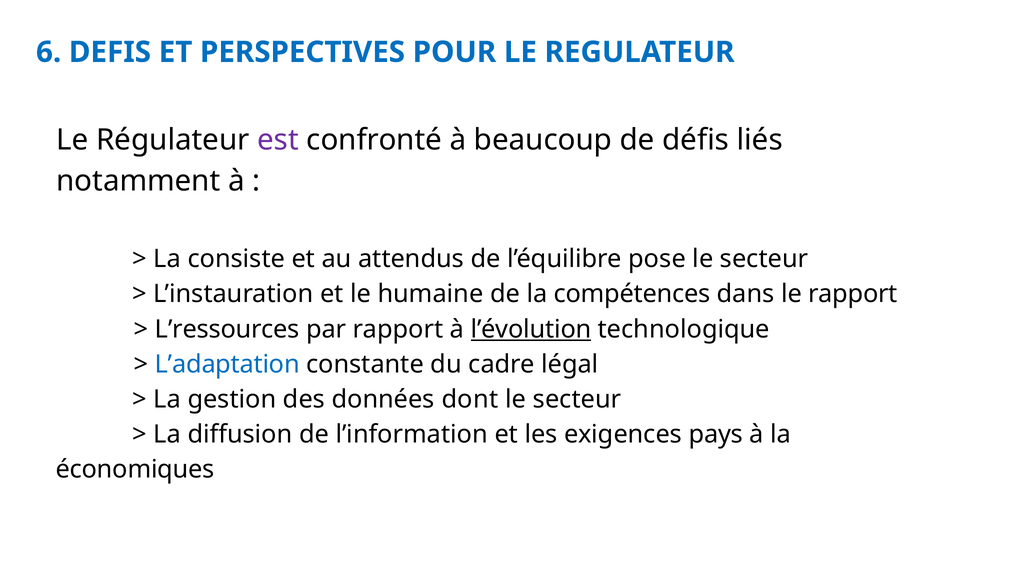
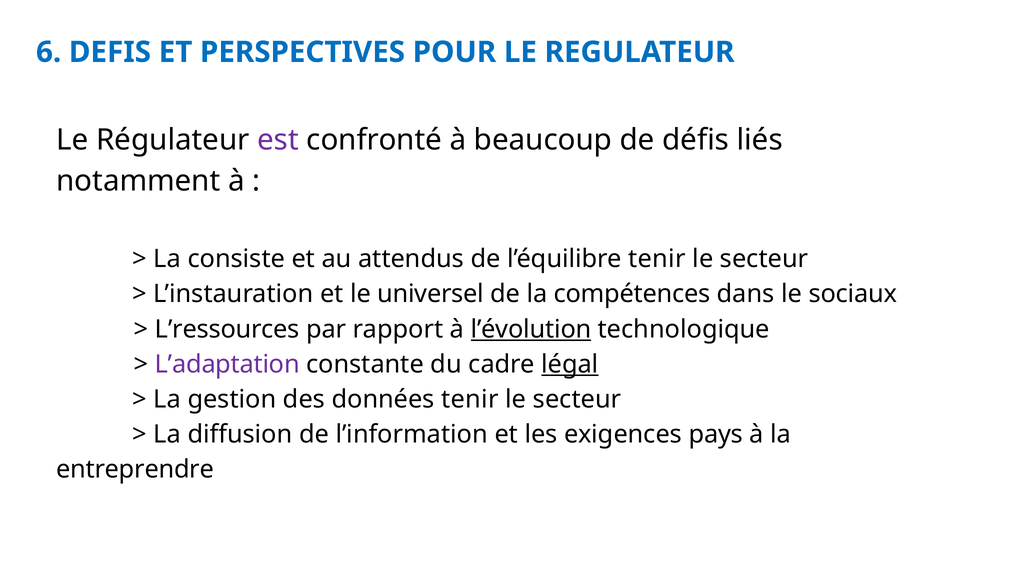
l’équilibre pose: pose -> tenir (657, 259)
humaine: humaine -> universel (431, 294)
le rapport: rapport -> sociaux (853, 294)
L’adaptation colour: blue -> purple (227, 364)
légal underline: none -> present (570, 364)
données dont: dont -> tenir (470, 399)
économiques: économiques -> entreprendre (135, 469)
